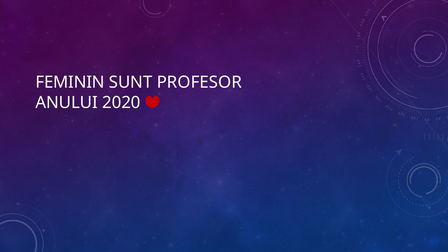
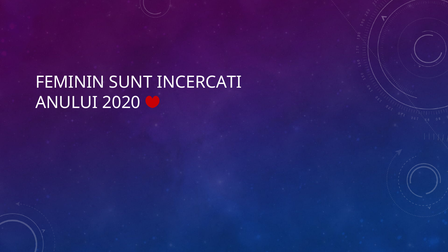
PROFESOR: PROFESOR -> INCERCATI (199, 82)
